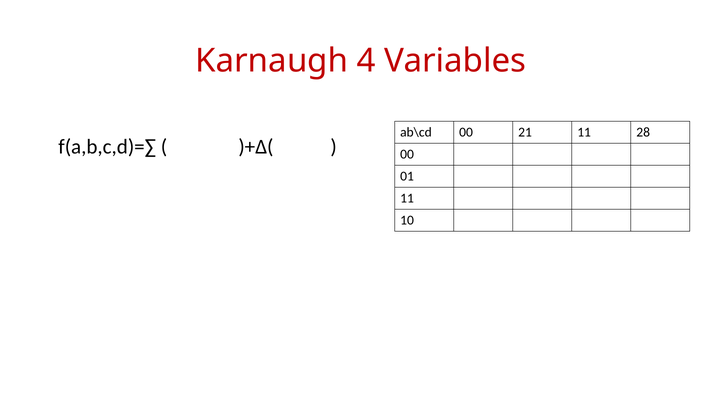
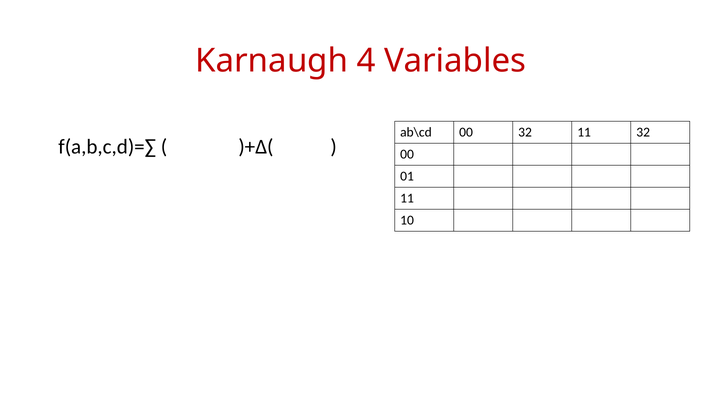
00 21: 21 -> 32 (525, 133)
11 28: 28 -> 32 (643, 133)
